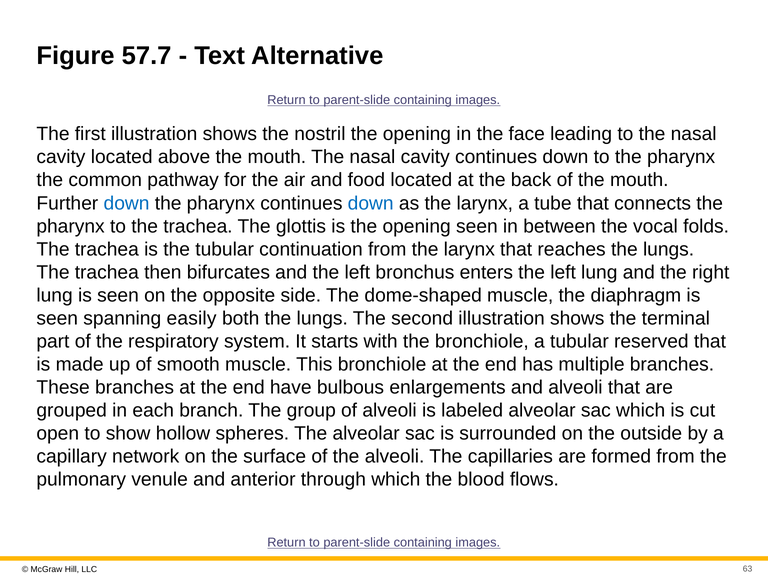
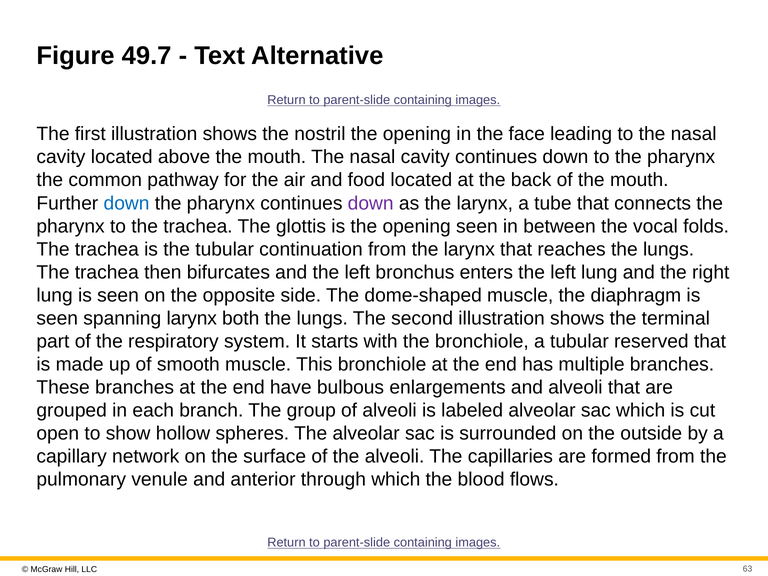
57.7: 57.7 -> 49.7 (147, 56)
down colour: blue -> purple (371, 203)
spanning easily: easily -> larynx (192, 318)
